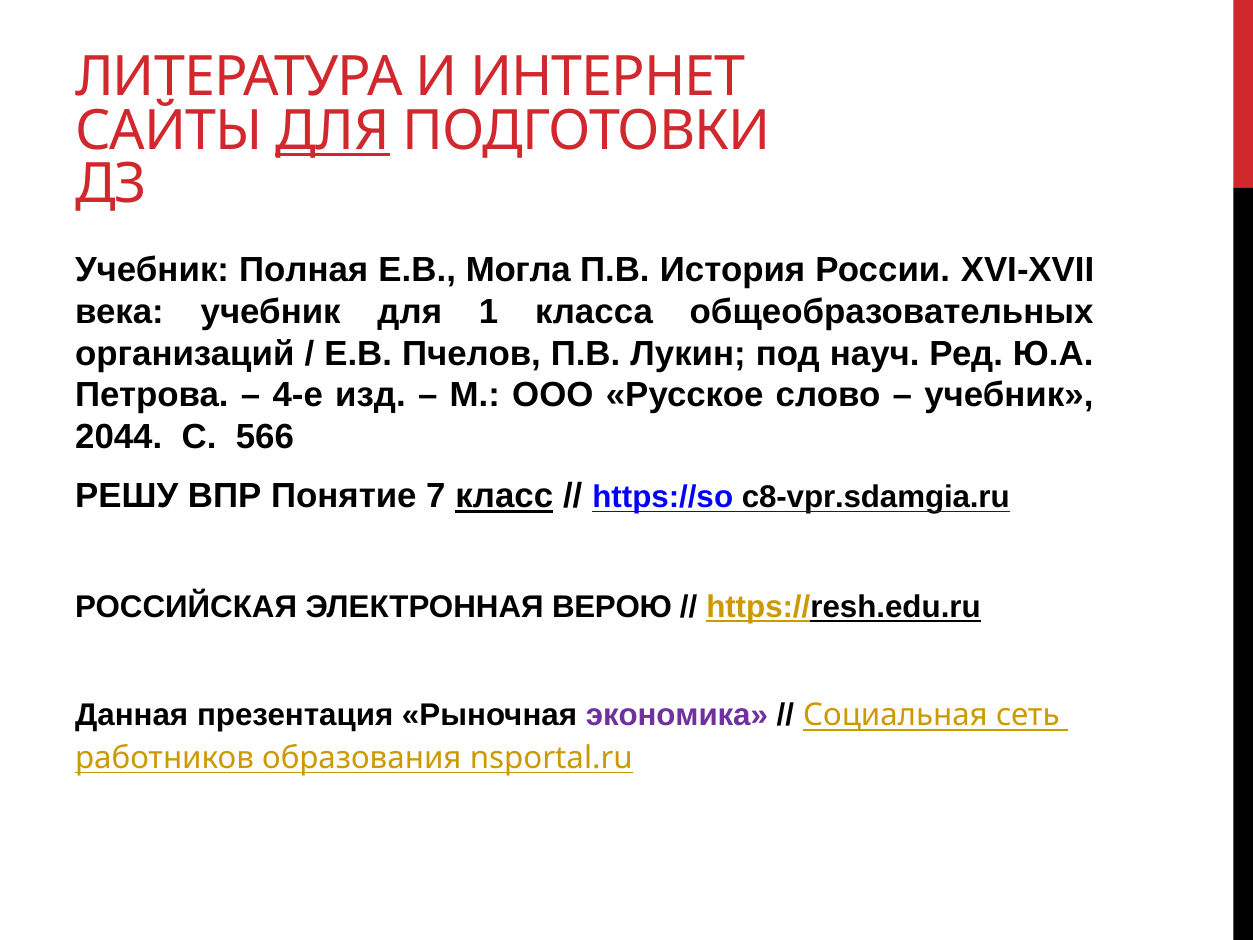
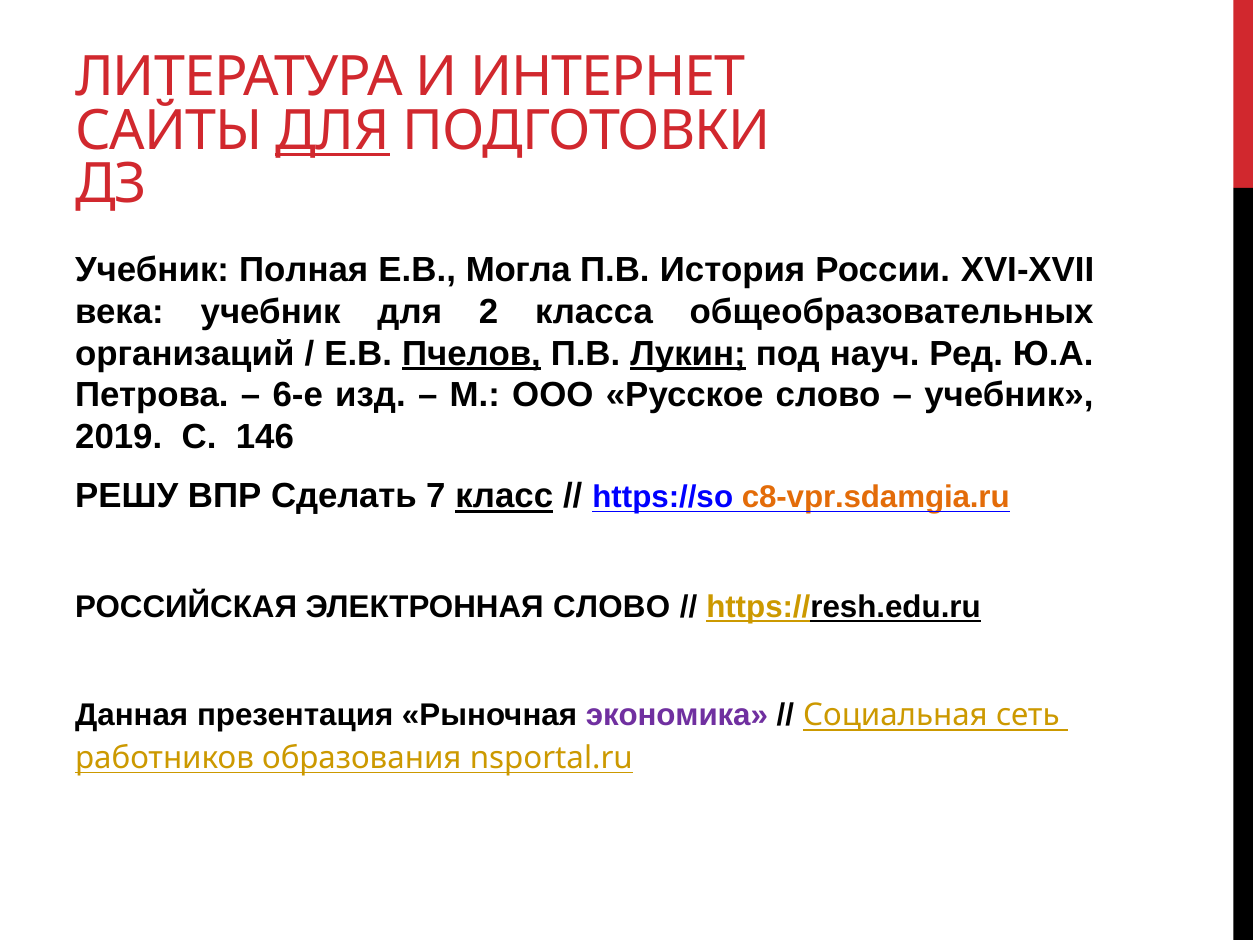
1: 1 -> 2 (488, 312)
Пчелов underline: none -> present (472, 353)
Лукин underline: none -> present (688, 353)
4-е: 4-е -> 6-е (298, 395)
2044: 2044 -> 2019 (119, 437)
566: 566 -> 146 (265, 437)
Понятие: Понятие -> Сделать (344, 496)
c8-vpr.sdamgia.ru colour: black -> orange (876, 498)
ЭЛЕКТРОННАЯ ВЕРОЮ: ВЕРОЮ -> СЛОВО (612, 607)
